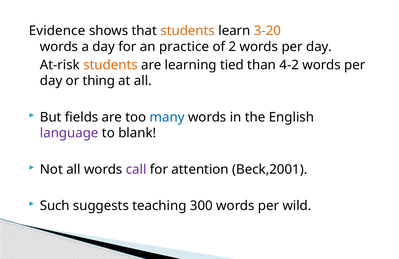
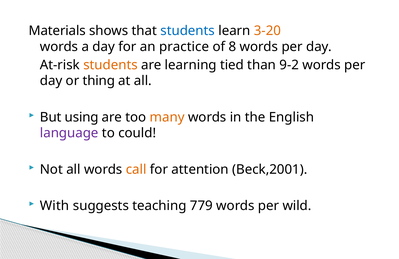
Evidence: Evidence -> Materials (57, 31)
students colour: orange -> blue (188, 31)
2: 2 -> 8 (233, 47)
4-2: 4-2 -> 9-2 (289, 65)
fields: fields -> using (82, 117)
many colour: blue -> orange (167, 117)
blank: blank -> could (137, 133)
call colour: purple -> orange (136, 170)
Such: Such -> With (55, 206)
300: 300 -> 779 (201, 206)
